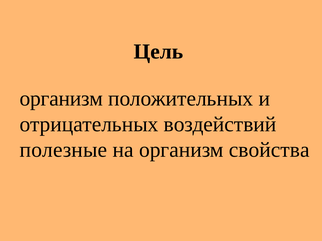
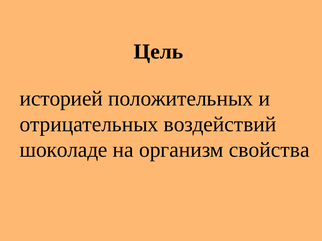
организм: организм -> историей (61, 99)
полезные: полезные -> шоколаде (64, 150)
